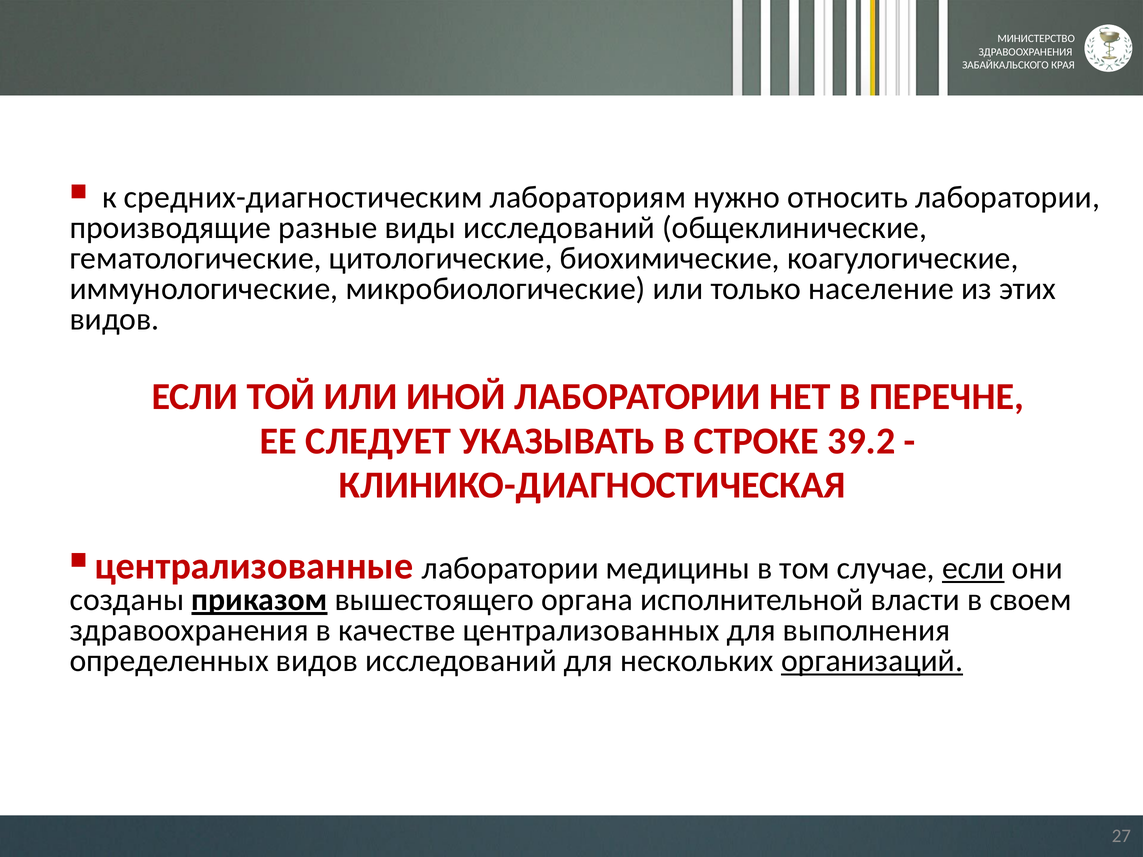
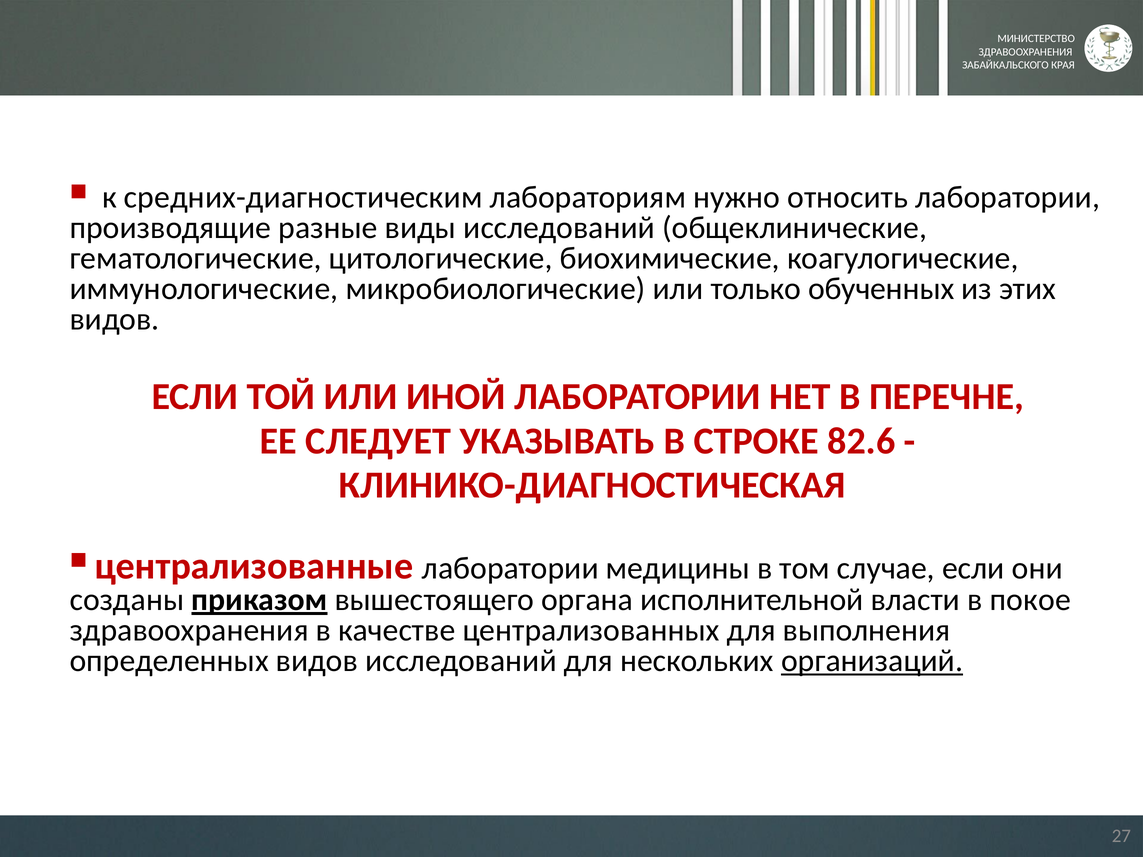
население: население -> обученных (881, 289)
39.2: 39.2 -> 82.6 (861, 441)
если underline: present -> none (973, 568)
своем: своем -> покое (1030, 600)
